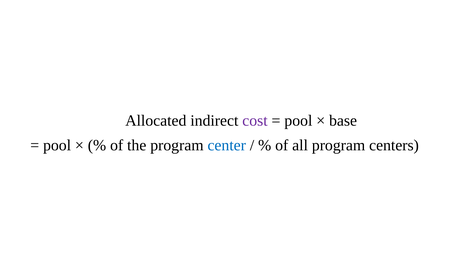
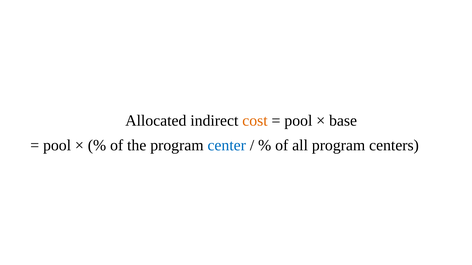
cost colour: purple -> orange (255, 121)
